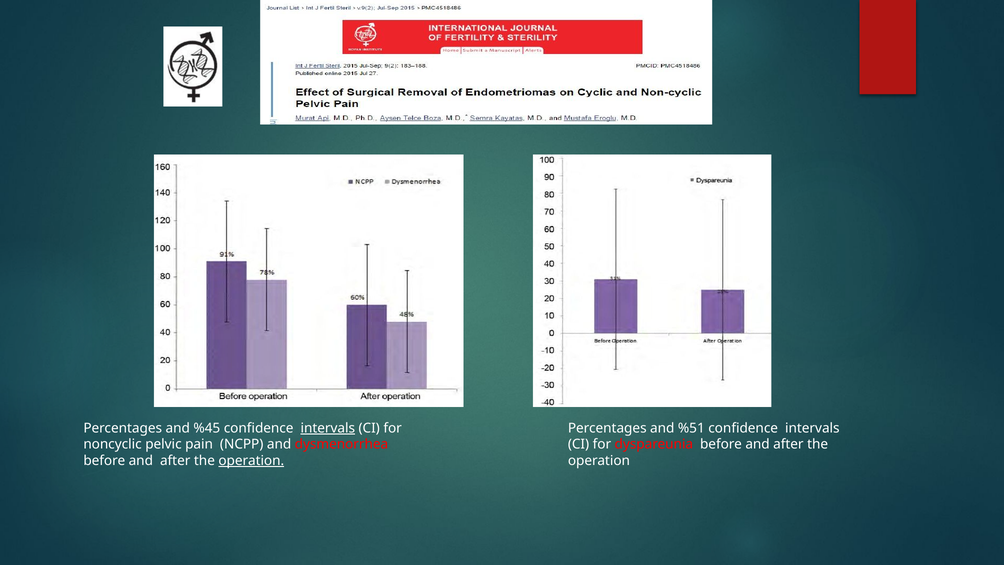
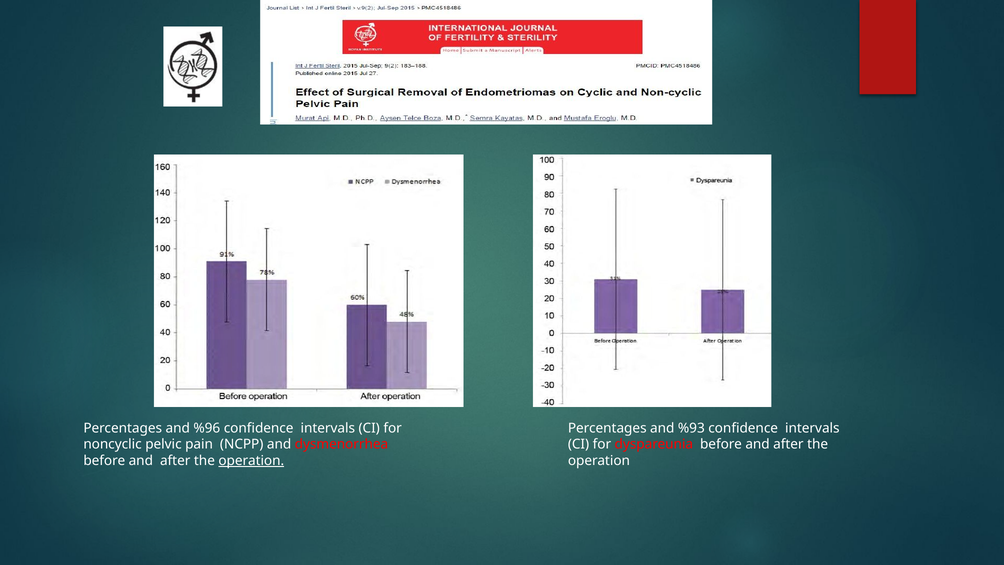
%45: %45 -> %96 (207, 428)
intervals underline: present -> none (328, 428)
%51: %51 -> %93 (691, 428)
